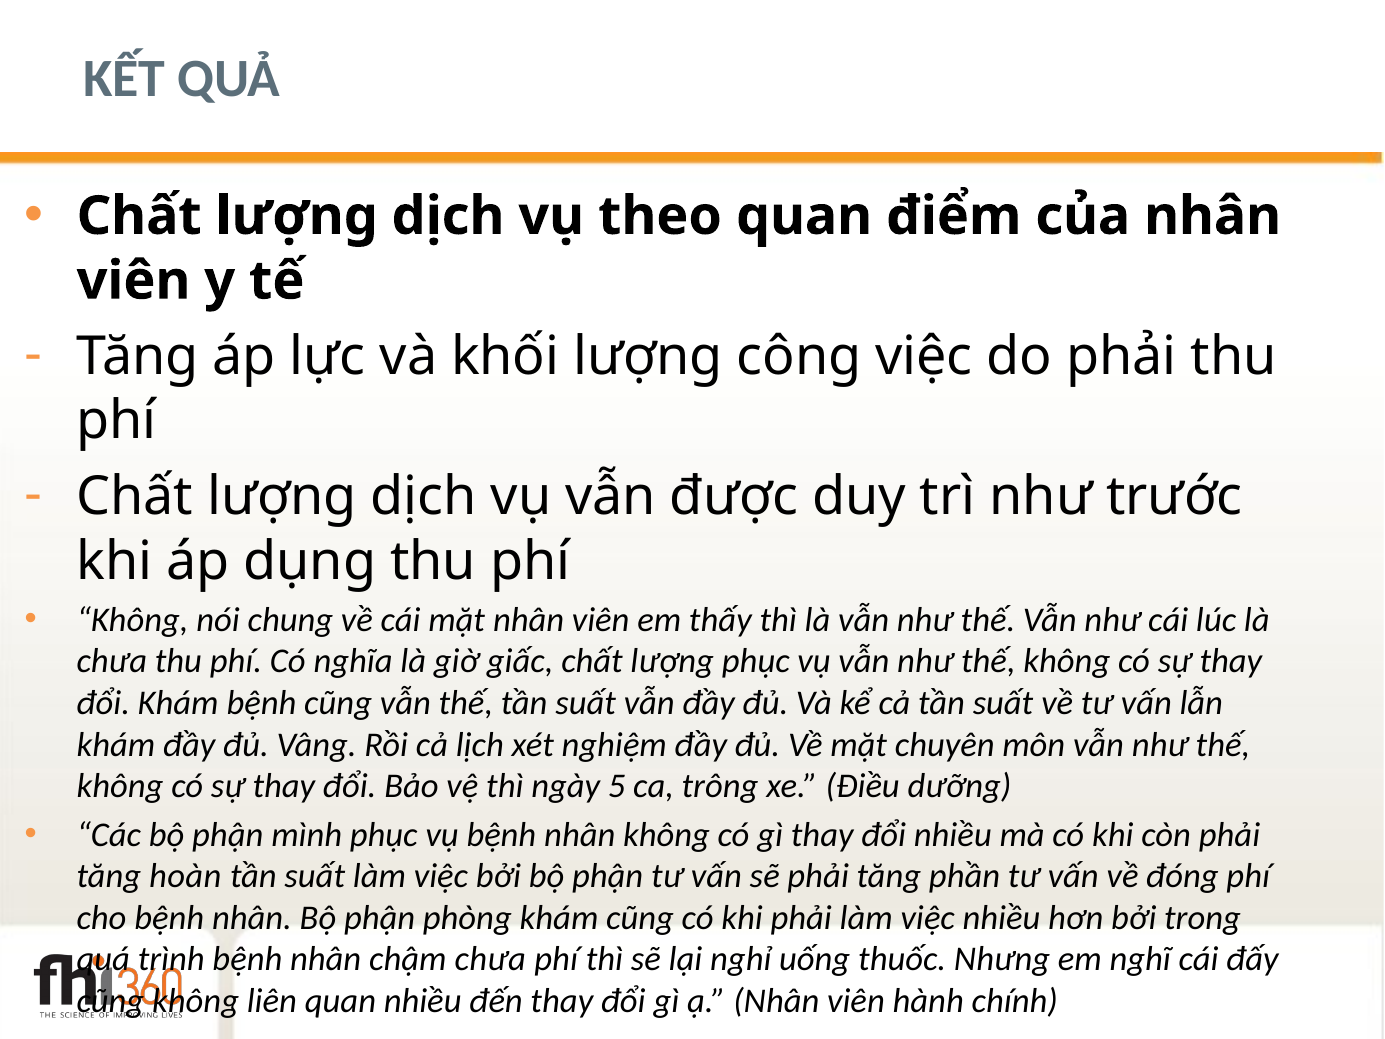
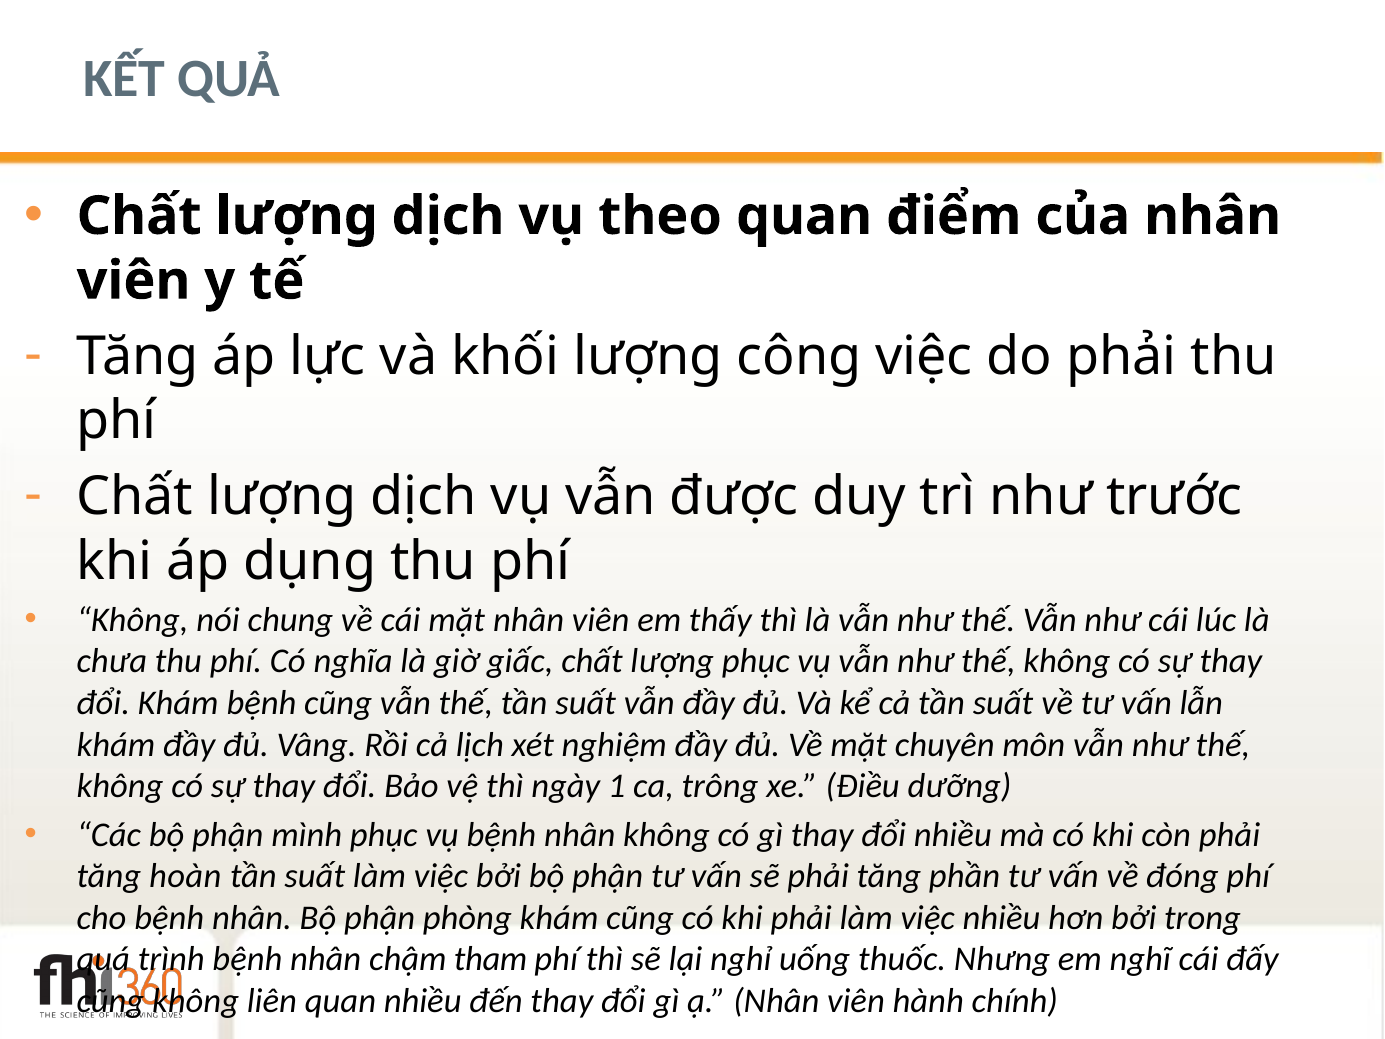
5: 5 -> 1 (617, 786)
chậm chưa: chưa -> tham (491, 959)
